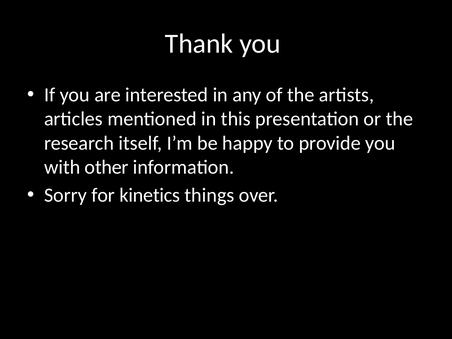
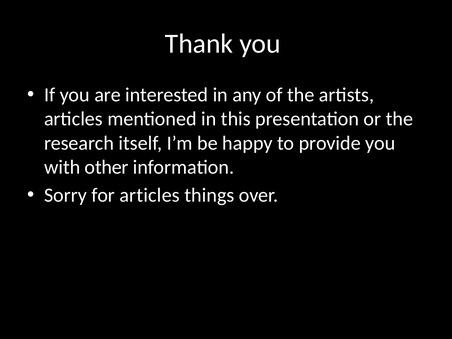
for kinetics: kinetics -> articles (150, 195)
